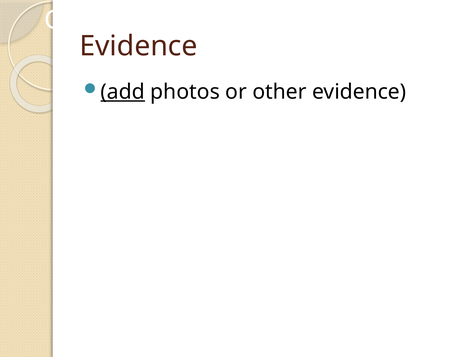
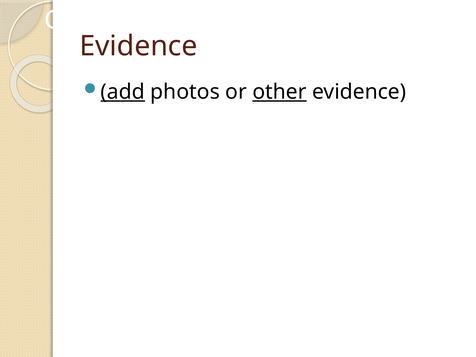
other underline: none -> present (279, 92)
